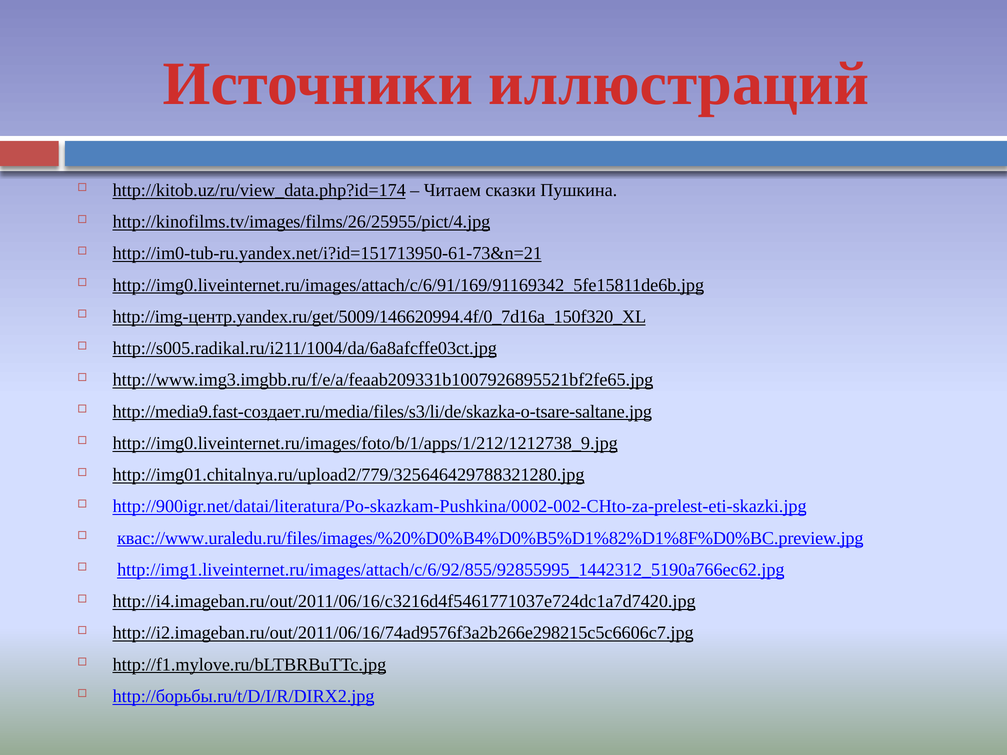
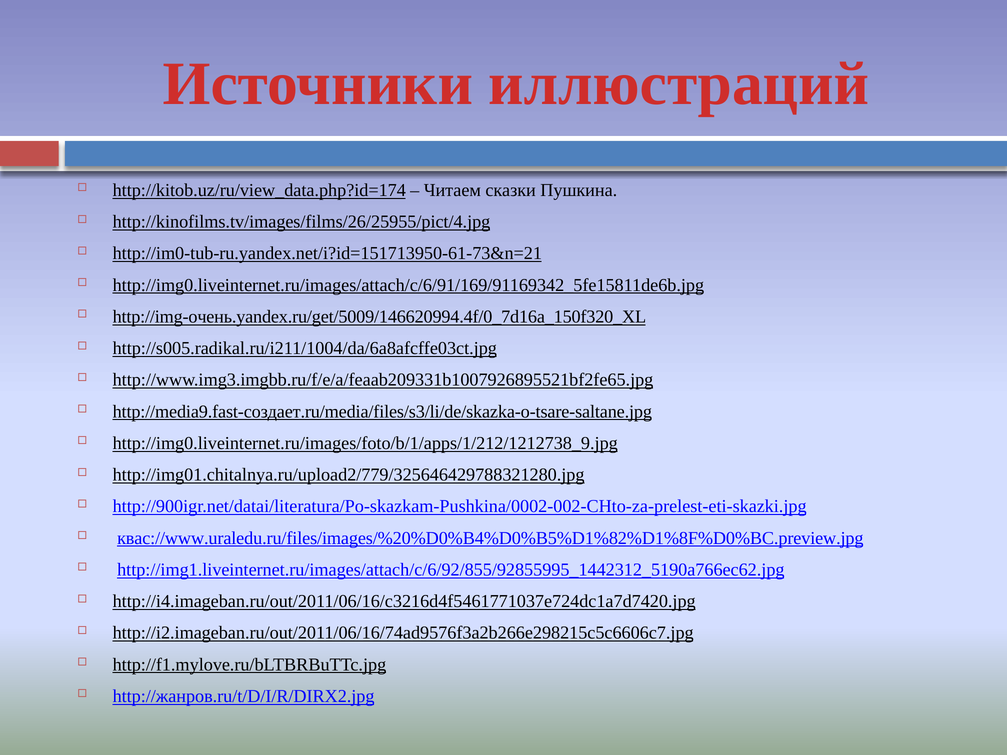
http://img-центр.yandex.ru/get/5009/146620994.4f/0_7d16a_150f320_XL: http://img-центр.yandex.ru/get/5009/146620994.4f/0_7d16a_150f320_XL -> http://img-очень.yandex.ru/get/5009/146620994.4f/0_7d16a_150f320_XL (379, 317)
http://борьбы.ru/t/D/I/R/DIRX2.jpg: http://борьбы.ru/t/D/I/R/DIRX2.jpg -> http://жанров.ru/t/D/I/R/DIRX2.jpg (244, 696)
